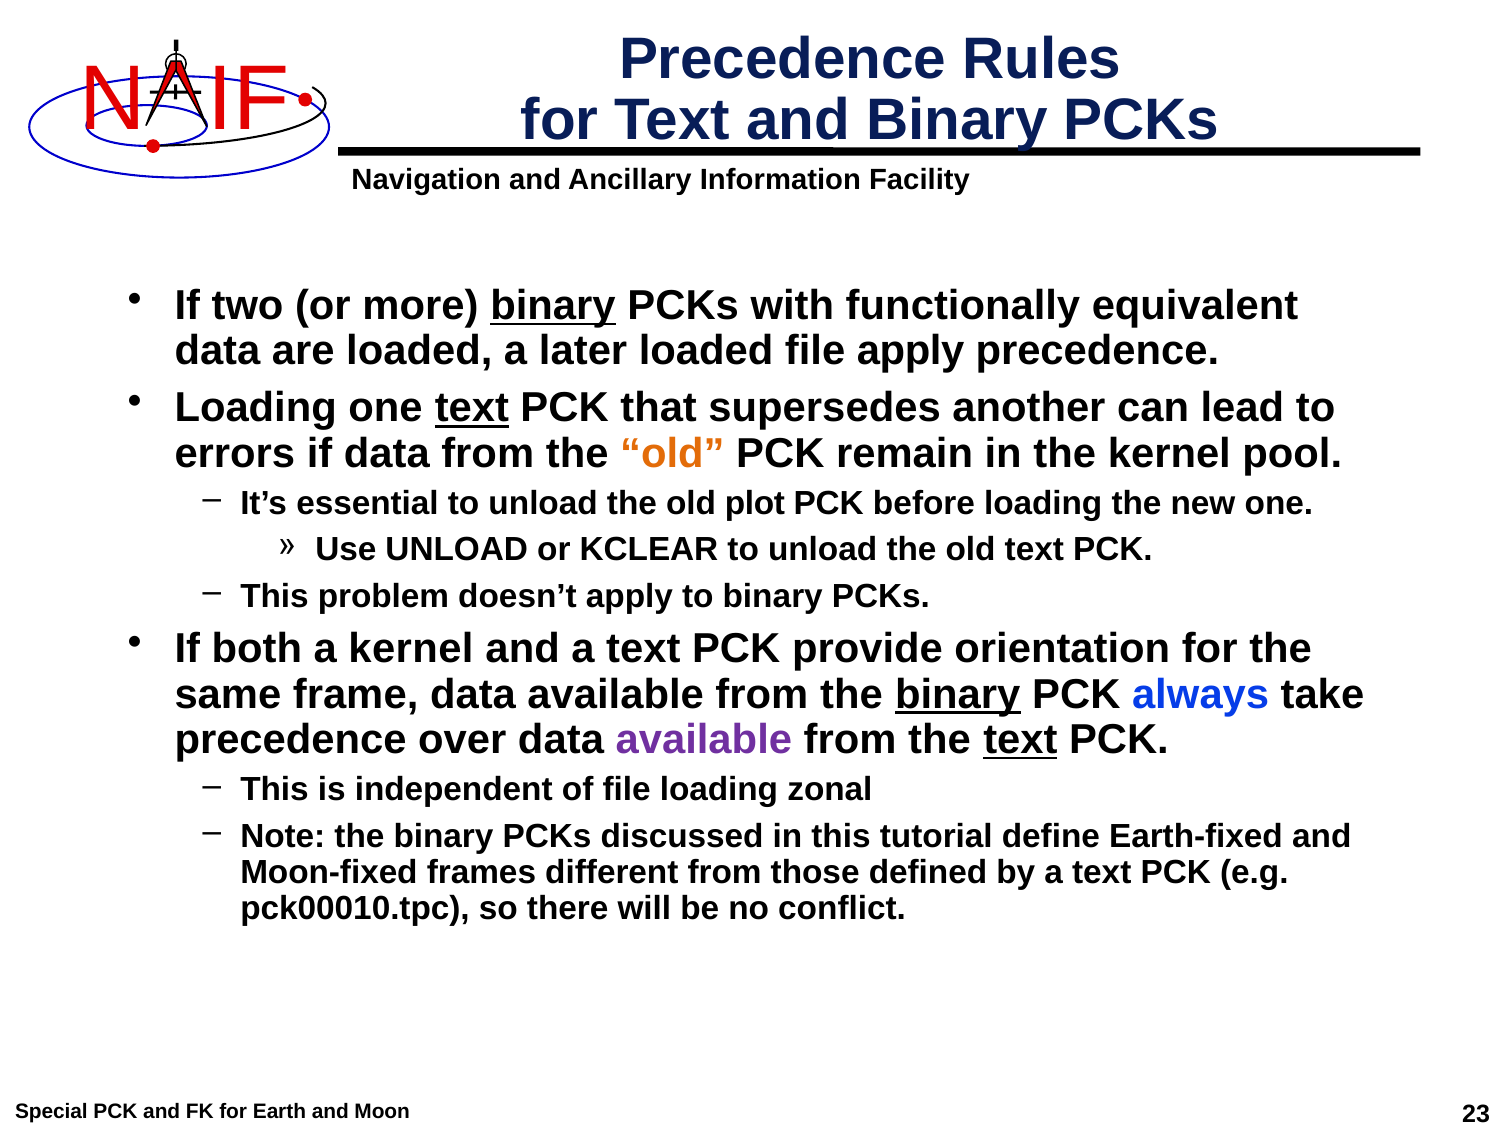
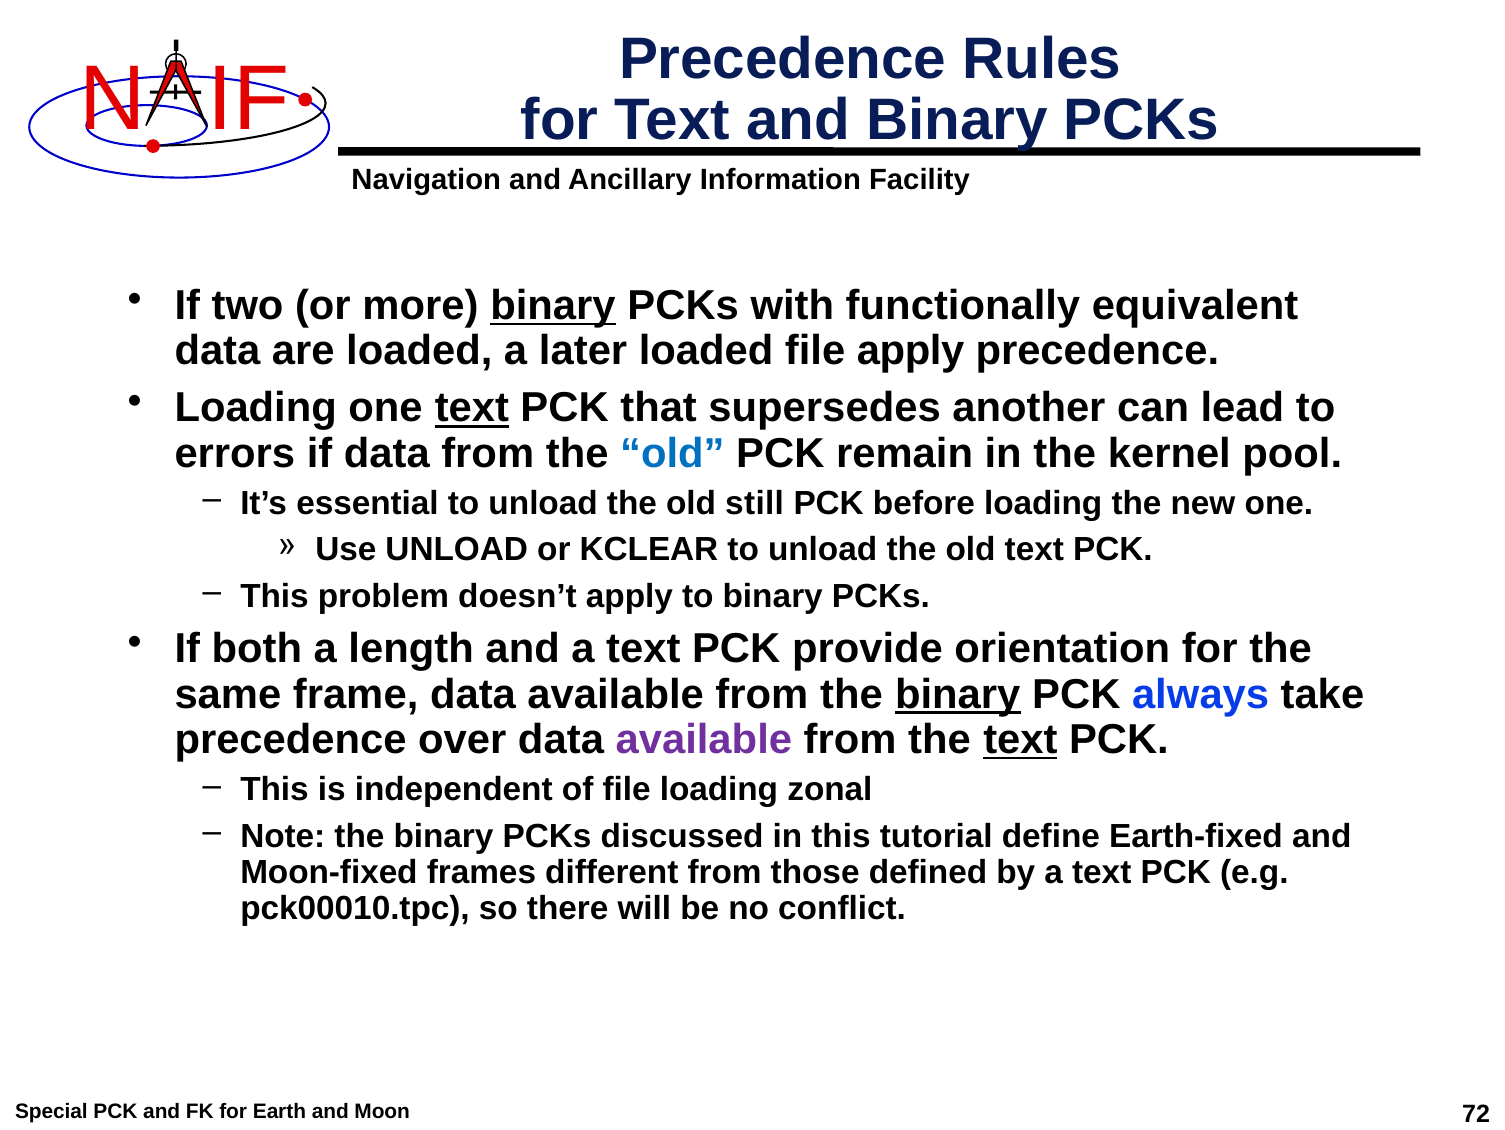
old colour: orange -> blue (672, 453)
plot: plot -> still (755, 504)
a kernel: kernel -> length (411, 649)
23: 23 -> 72 (1476, 1114)
